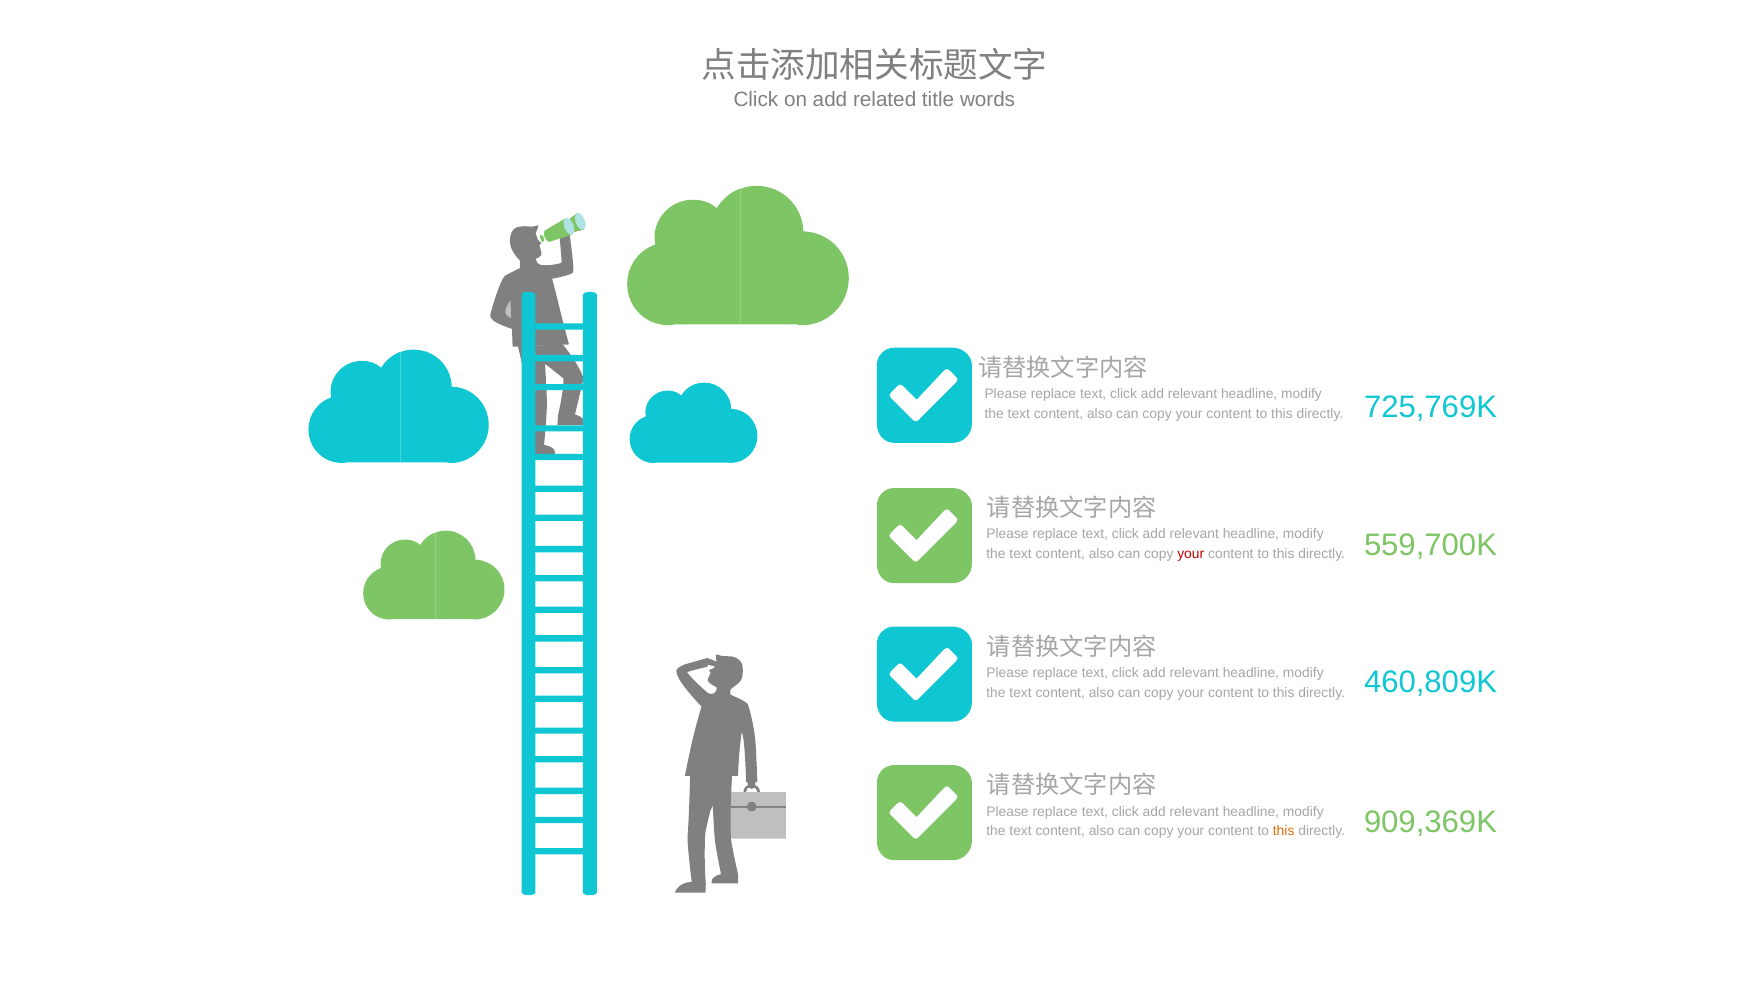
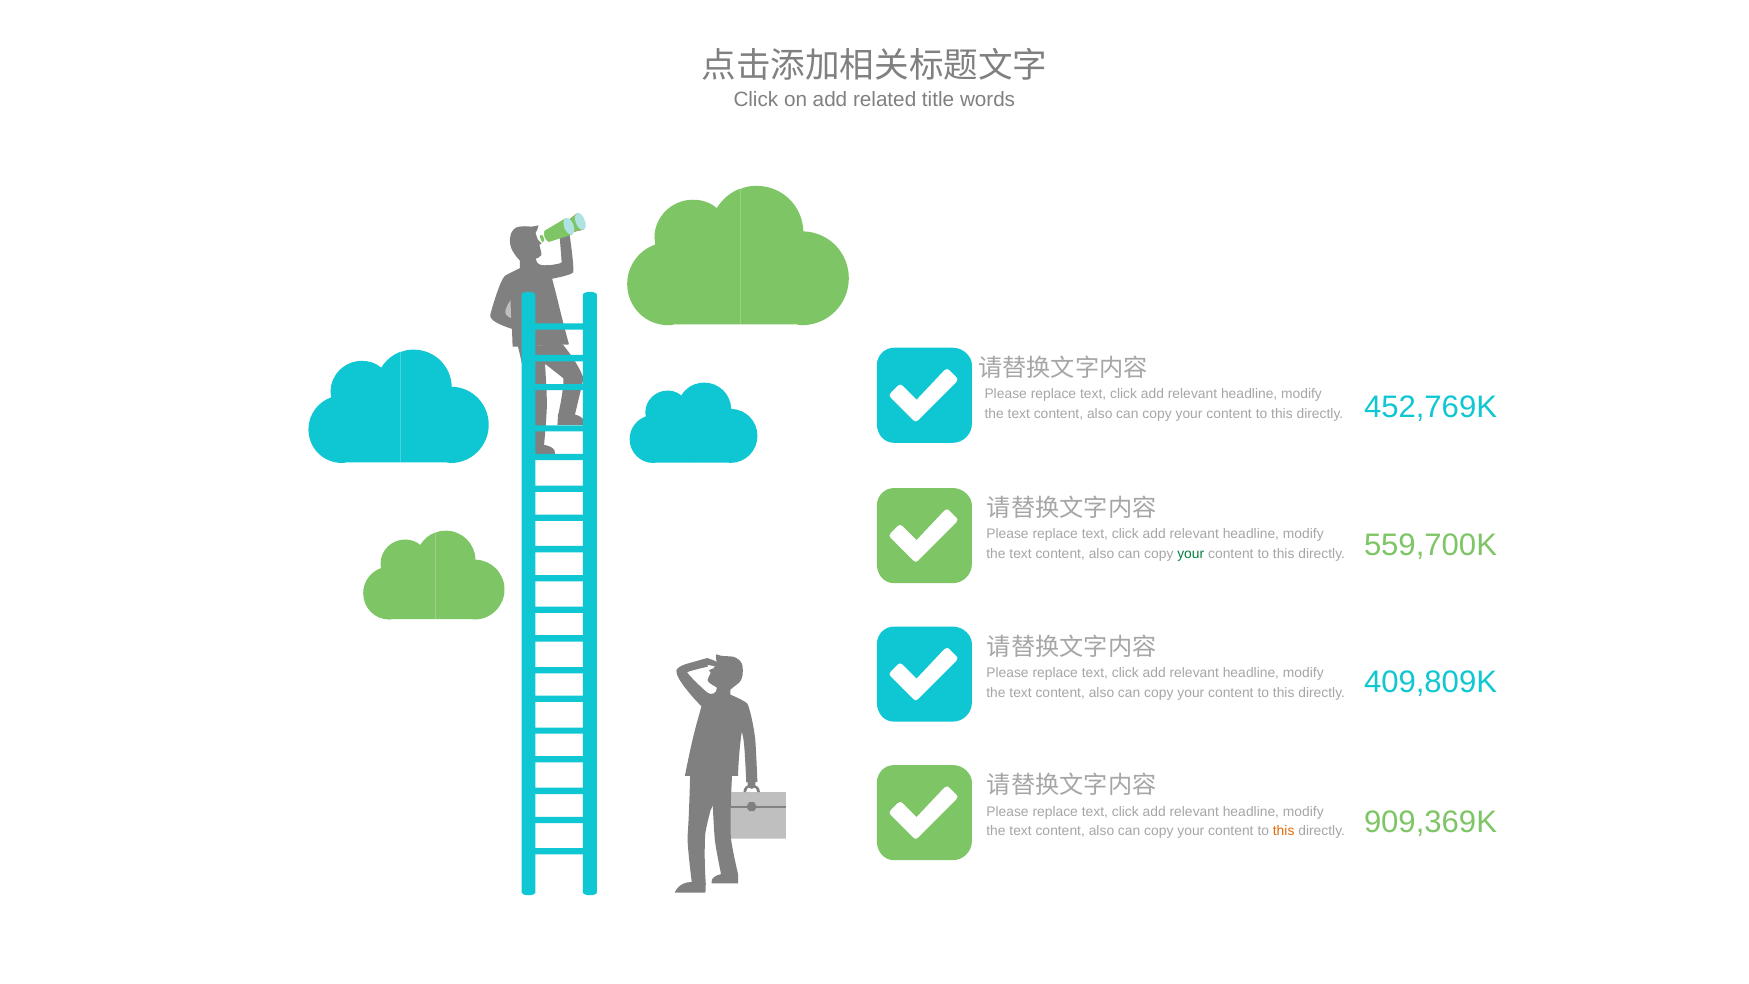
725,769K: 725,769K -> 452,769K (1431, 407)
your colour: red -> green (1191, 554)
460,809K: 460,809K -> 409,809K (1431, 682)
